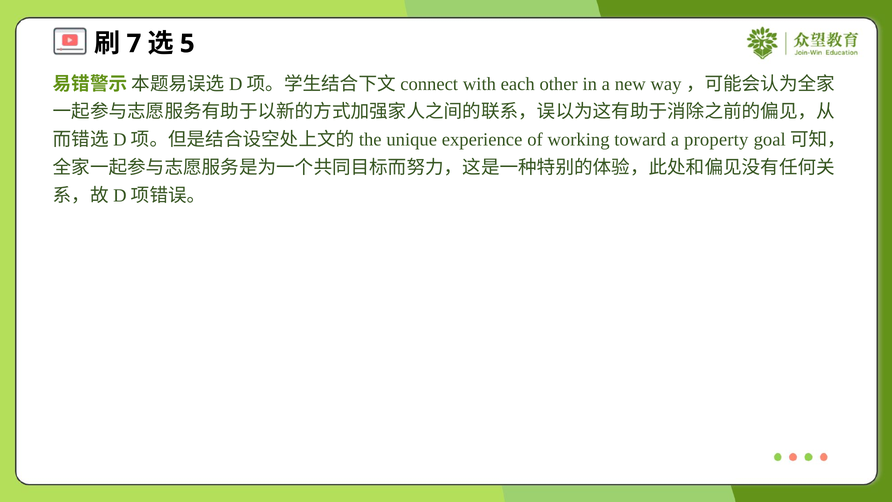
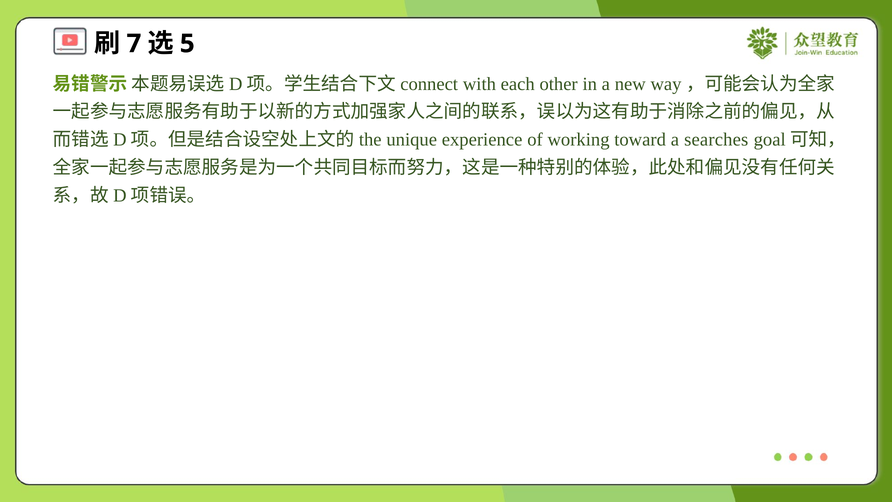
property: property -> searches (716, 140)
